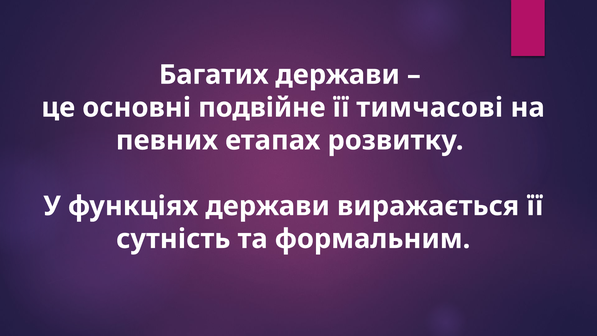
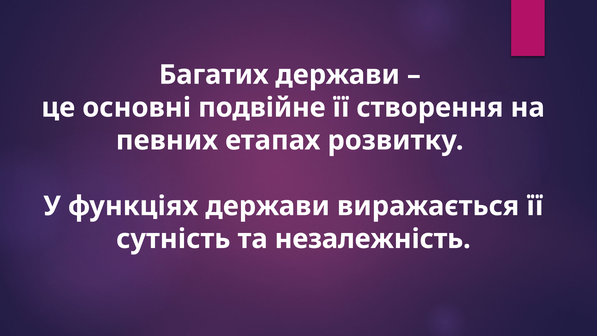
тимчасові: тимчасові -> створення (430, 108)
формальним: формальним -> незалежність (373, 239)
